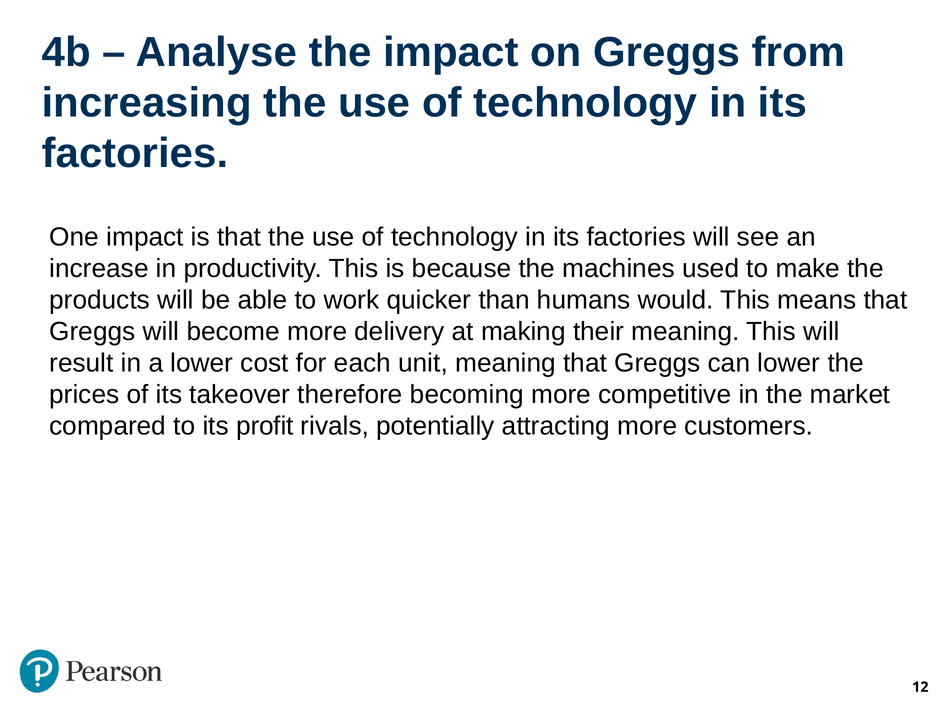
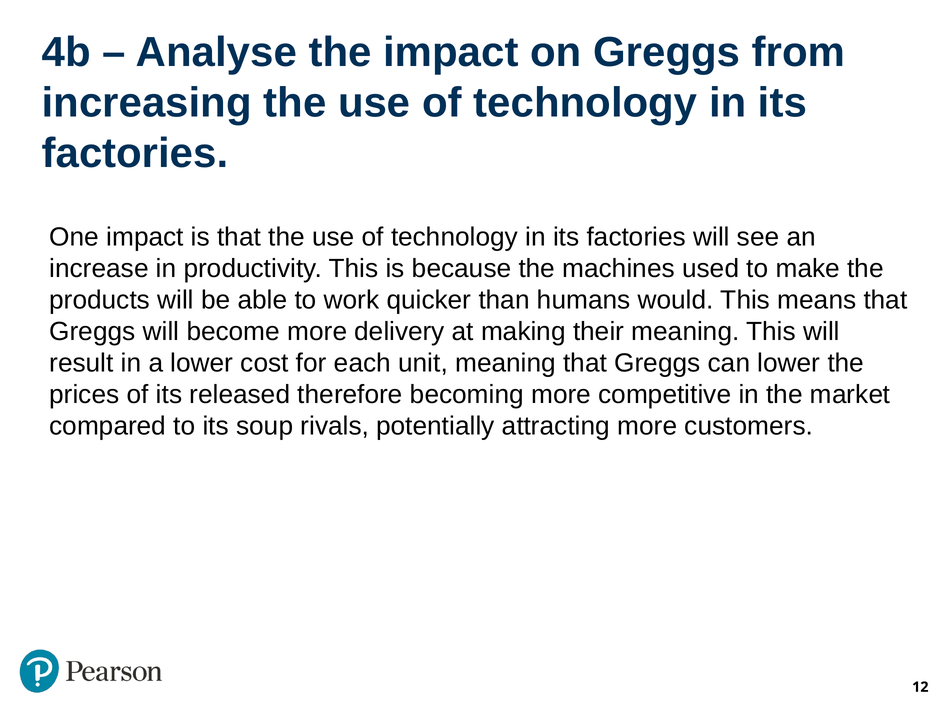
takeover: takeover -> released (240, 394)
profit: profit -> soup (265, 426)
